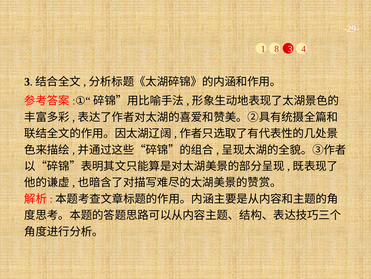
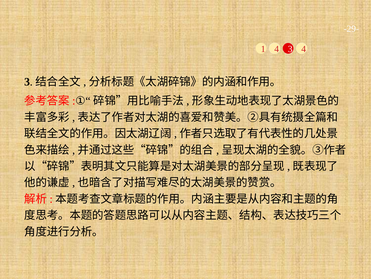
1 8: 8 -> 4 (277, 49)
